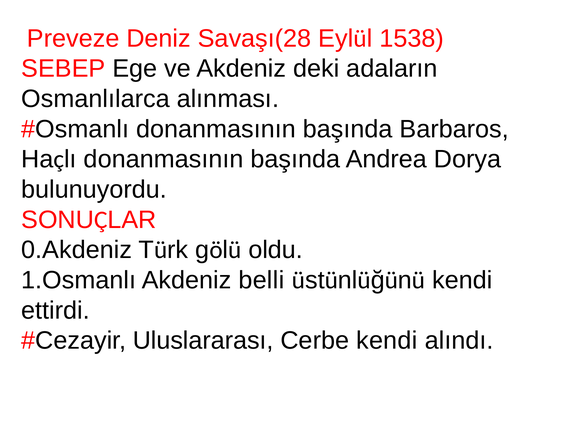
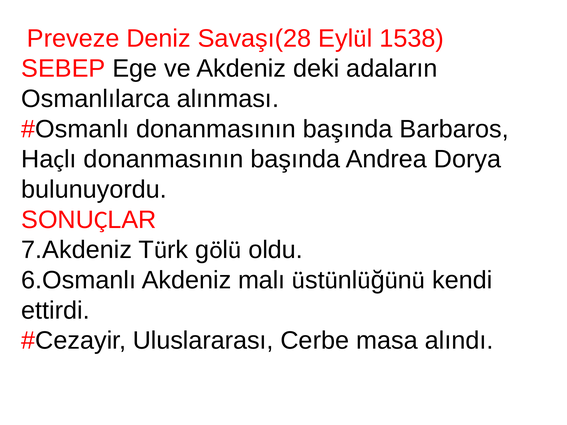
0.Akdeniz: 0.Akdeniz -> 7.Akdeniz (77, 250)
1.Osmanlı: 1.Osmanlı -> 6.Osmanlı (79, 280)
belli: belli -> malı (262, 280)
Cerbe kendi: kendi -> masa (387, 341)
